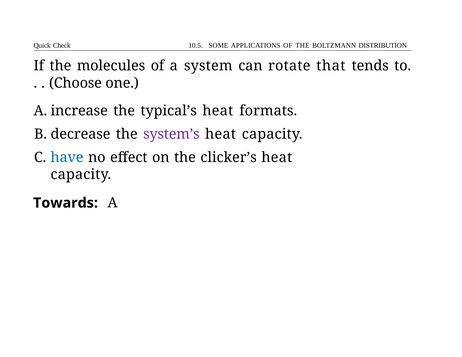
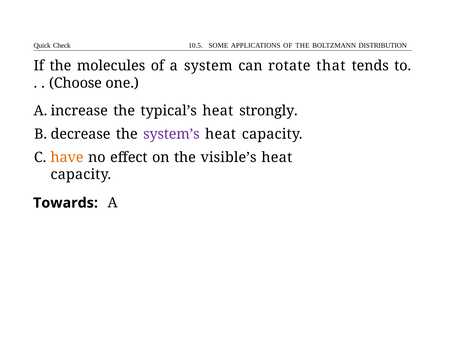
formats: formats -> strongly (268, 111)
have colour: blue -> orange (67, 157)
clicker’s: clicker’s -> visible’s (229, 157)
